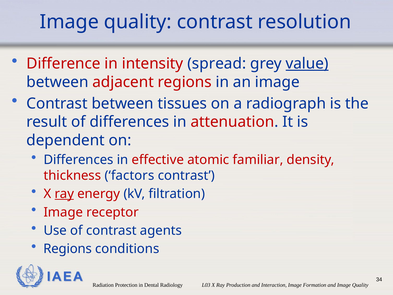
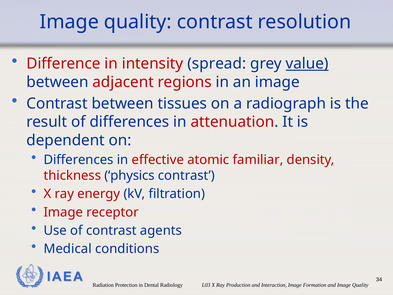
factors: factors -> physics (130, 175)
ray underline: present -> none (64, 194)
Regions: Regions -> Medical (68, 249)
